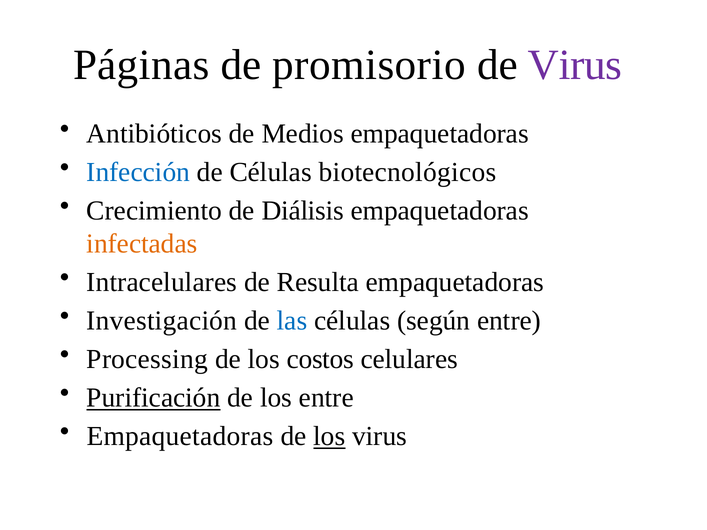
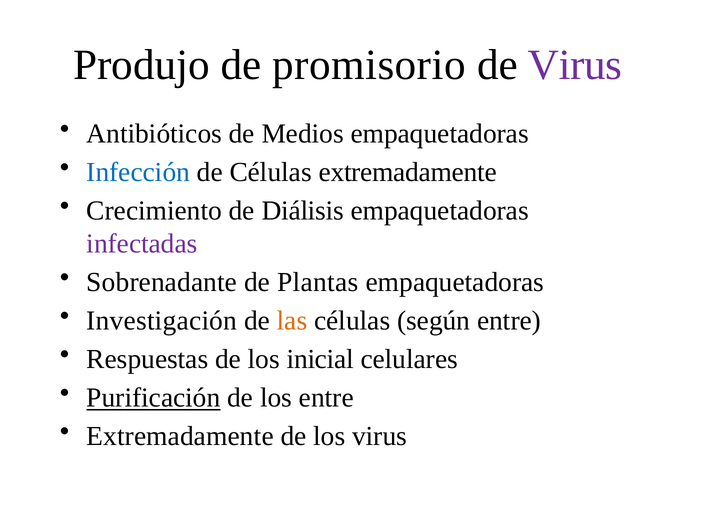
Páginas: Páginas -> Produjo (141, 65)
Células biotecnológicos: biotecnológicos -> extremadamente (408, 172)
infectadas colour: orange -> purple (142, 244)
Intracelulares: Intracelulares -> Sobrenadante (162, 282)
Resulta: Resulta -> Plantas (318, 282)
las colour: blue -> orange (292, 321)
Processing: Processing -> Respuestas (147, 359)
costos: costos -> inicial (320, 359)
Empaquetadoras: Empaquetadoras -> Extremadamente (180, 437)
los underline: present -> none (329, 437)
